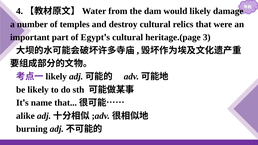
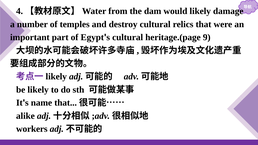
3: 3 -> 9 (207, 37)
burning: burning -> workers (32, 129)
